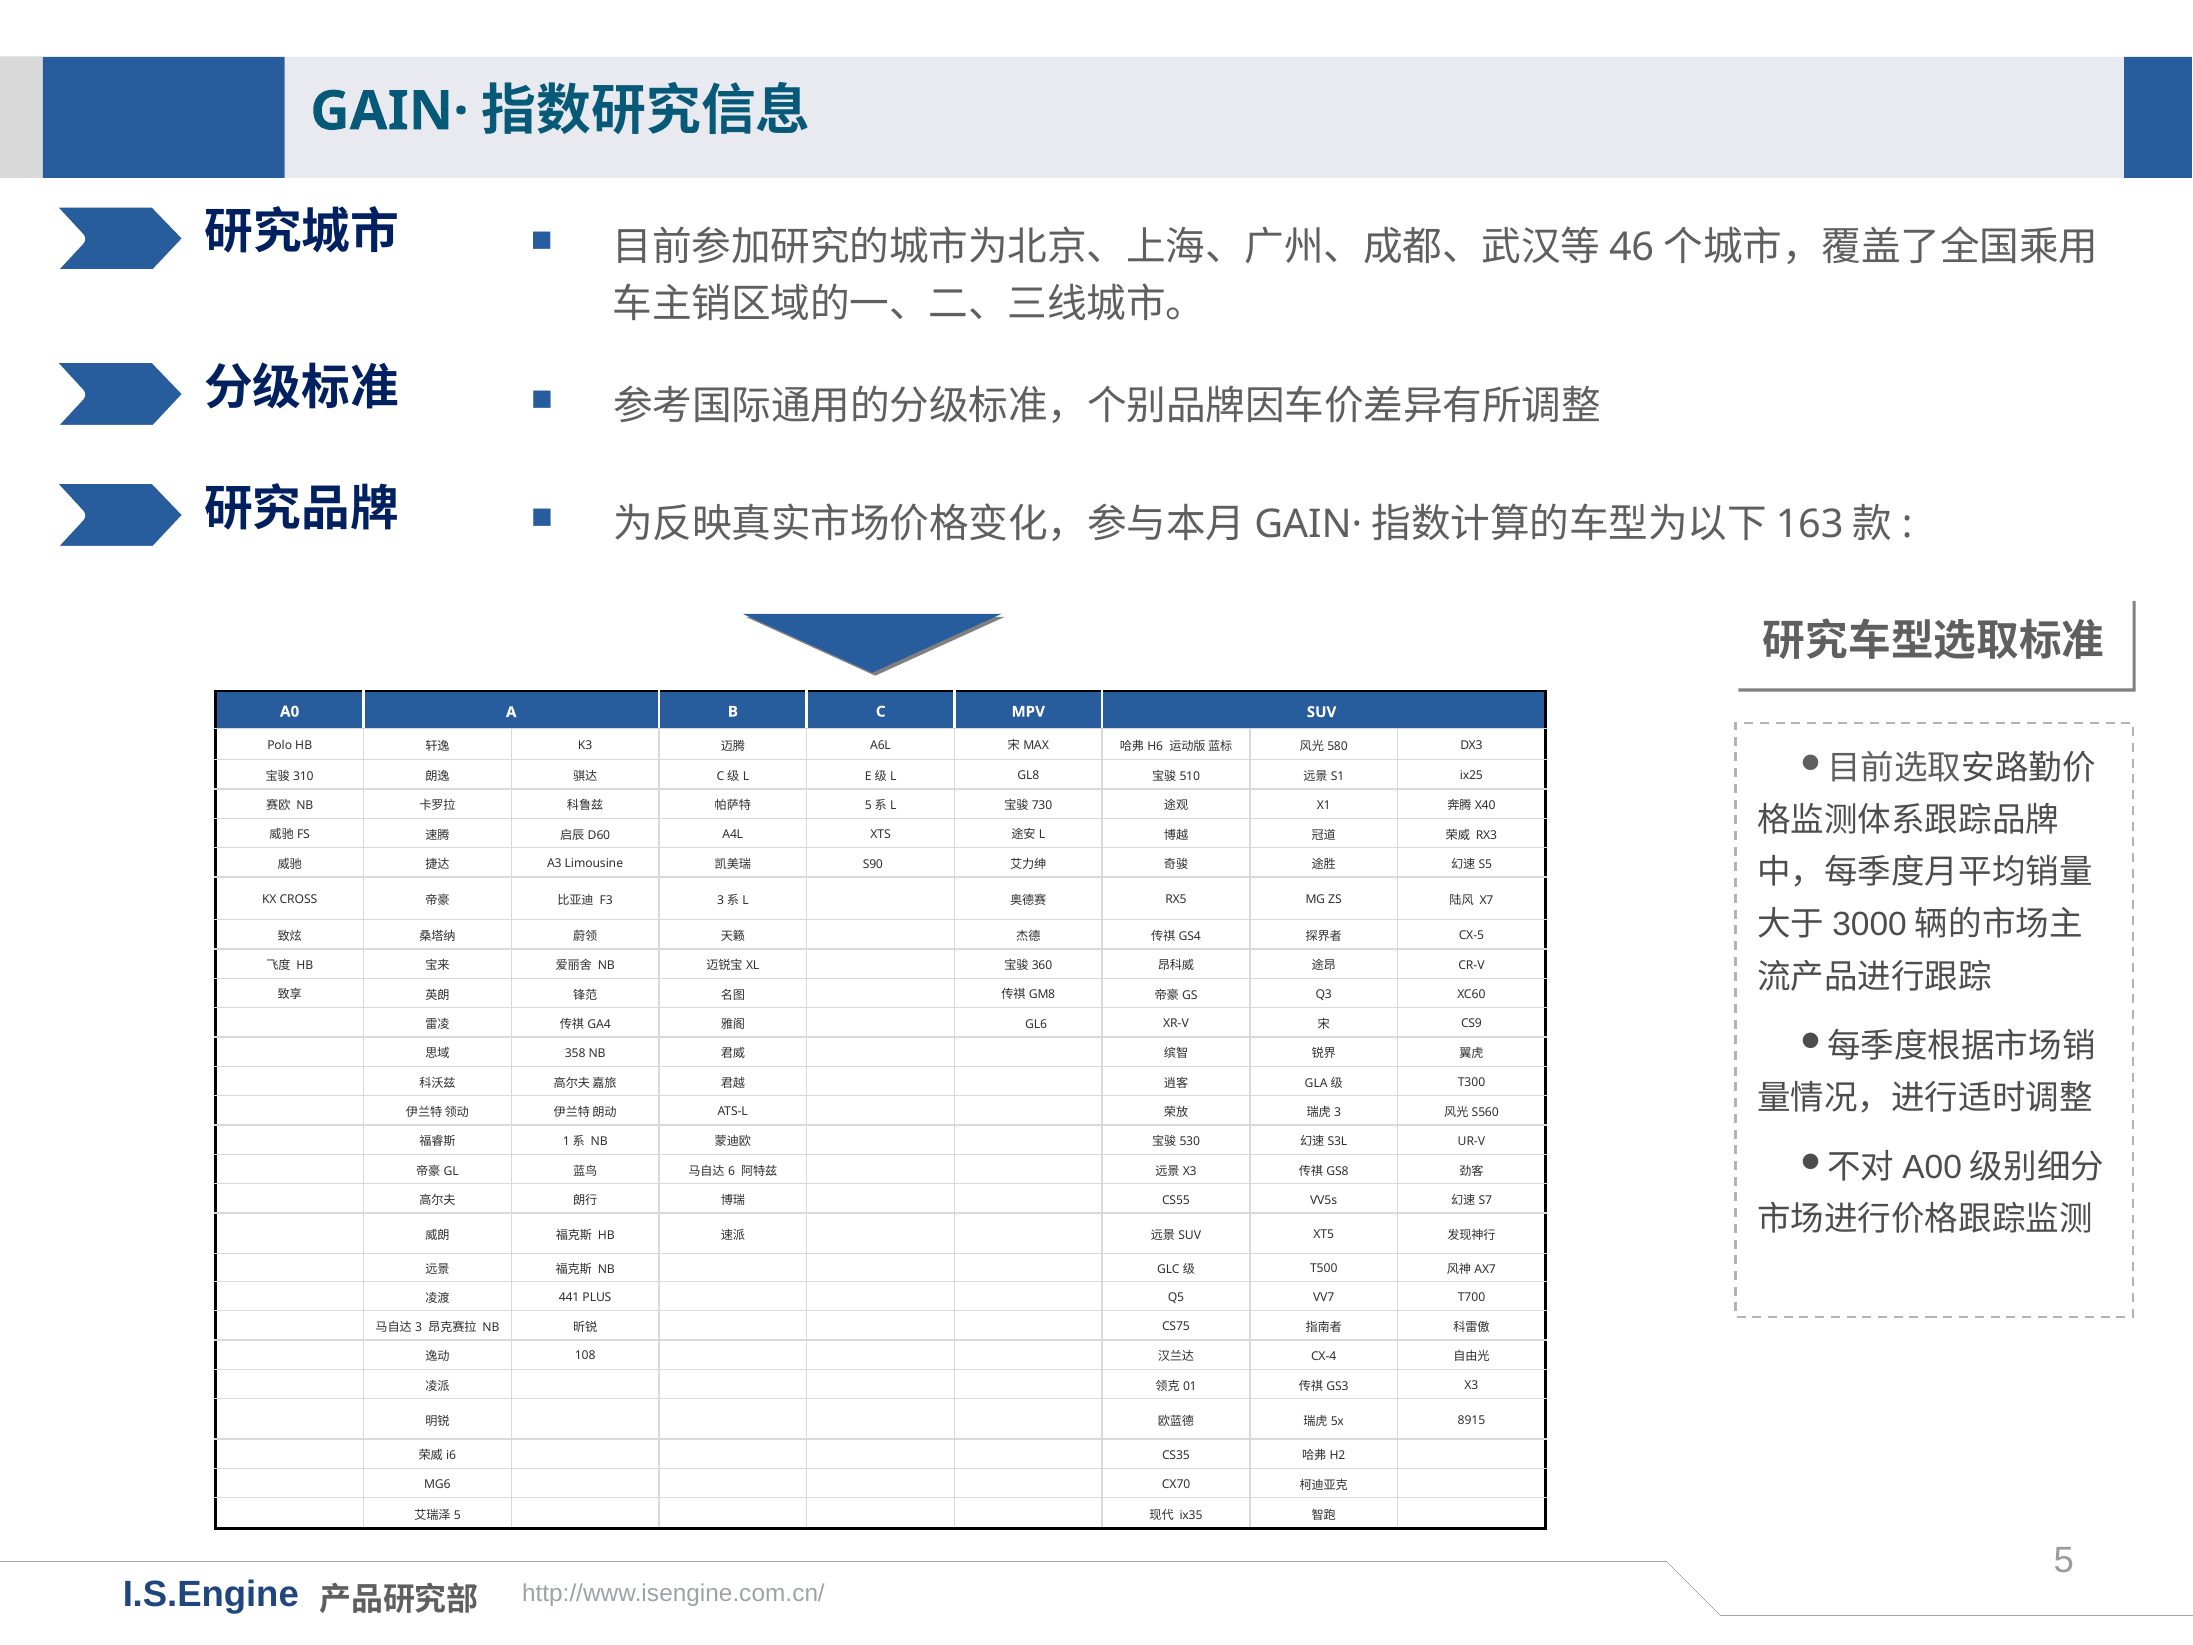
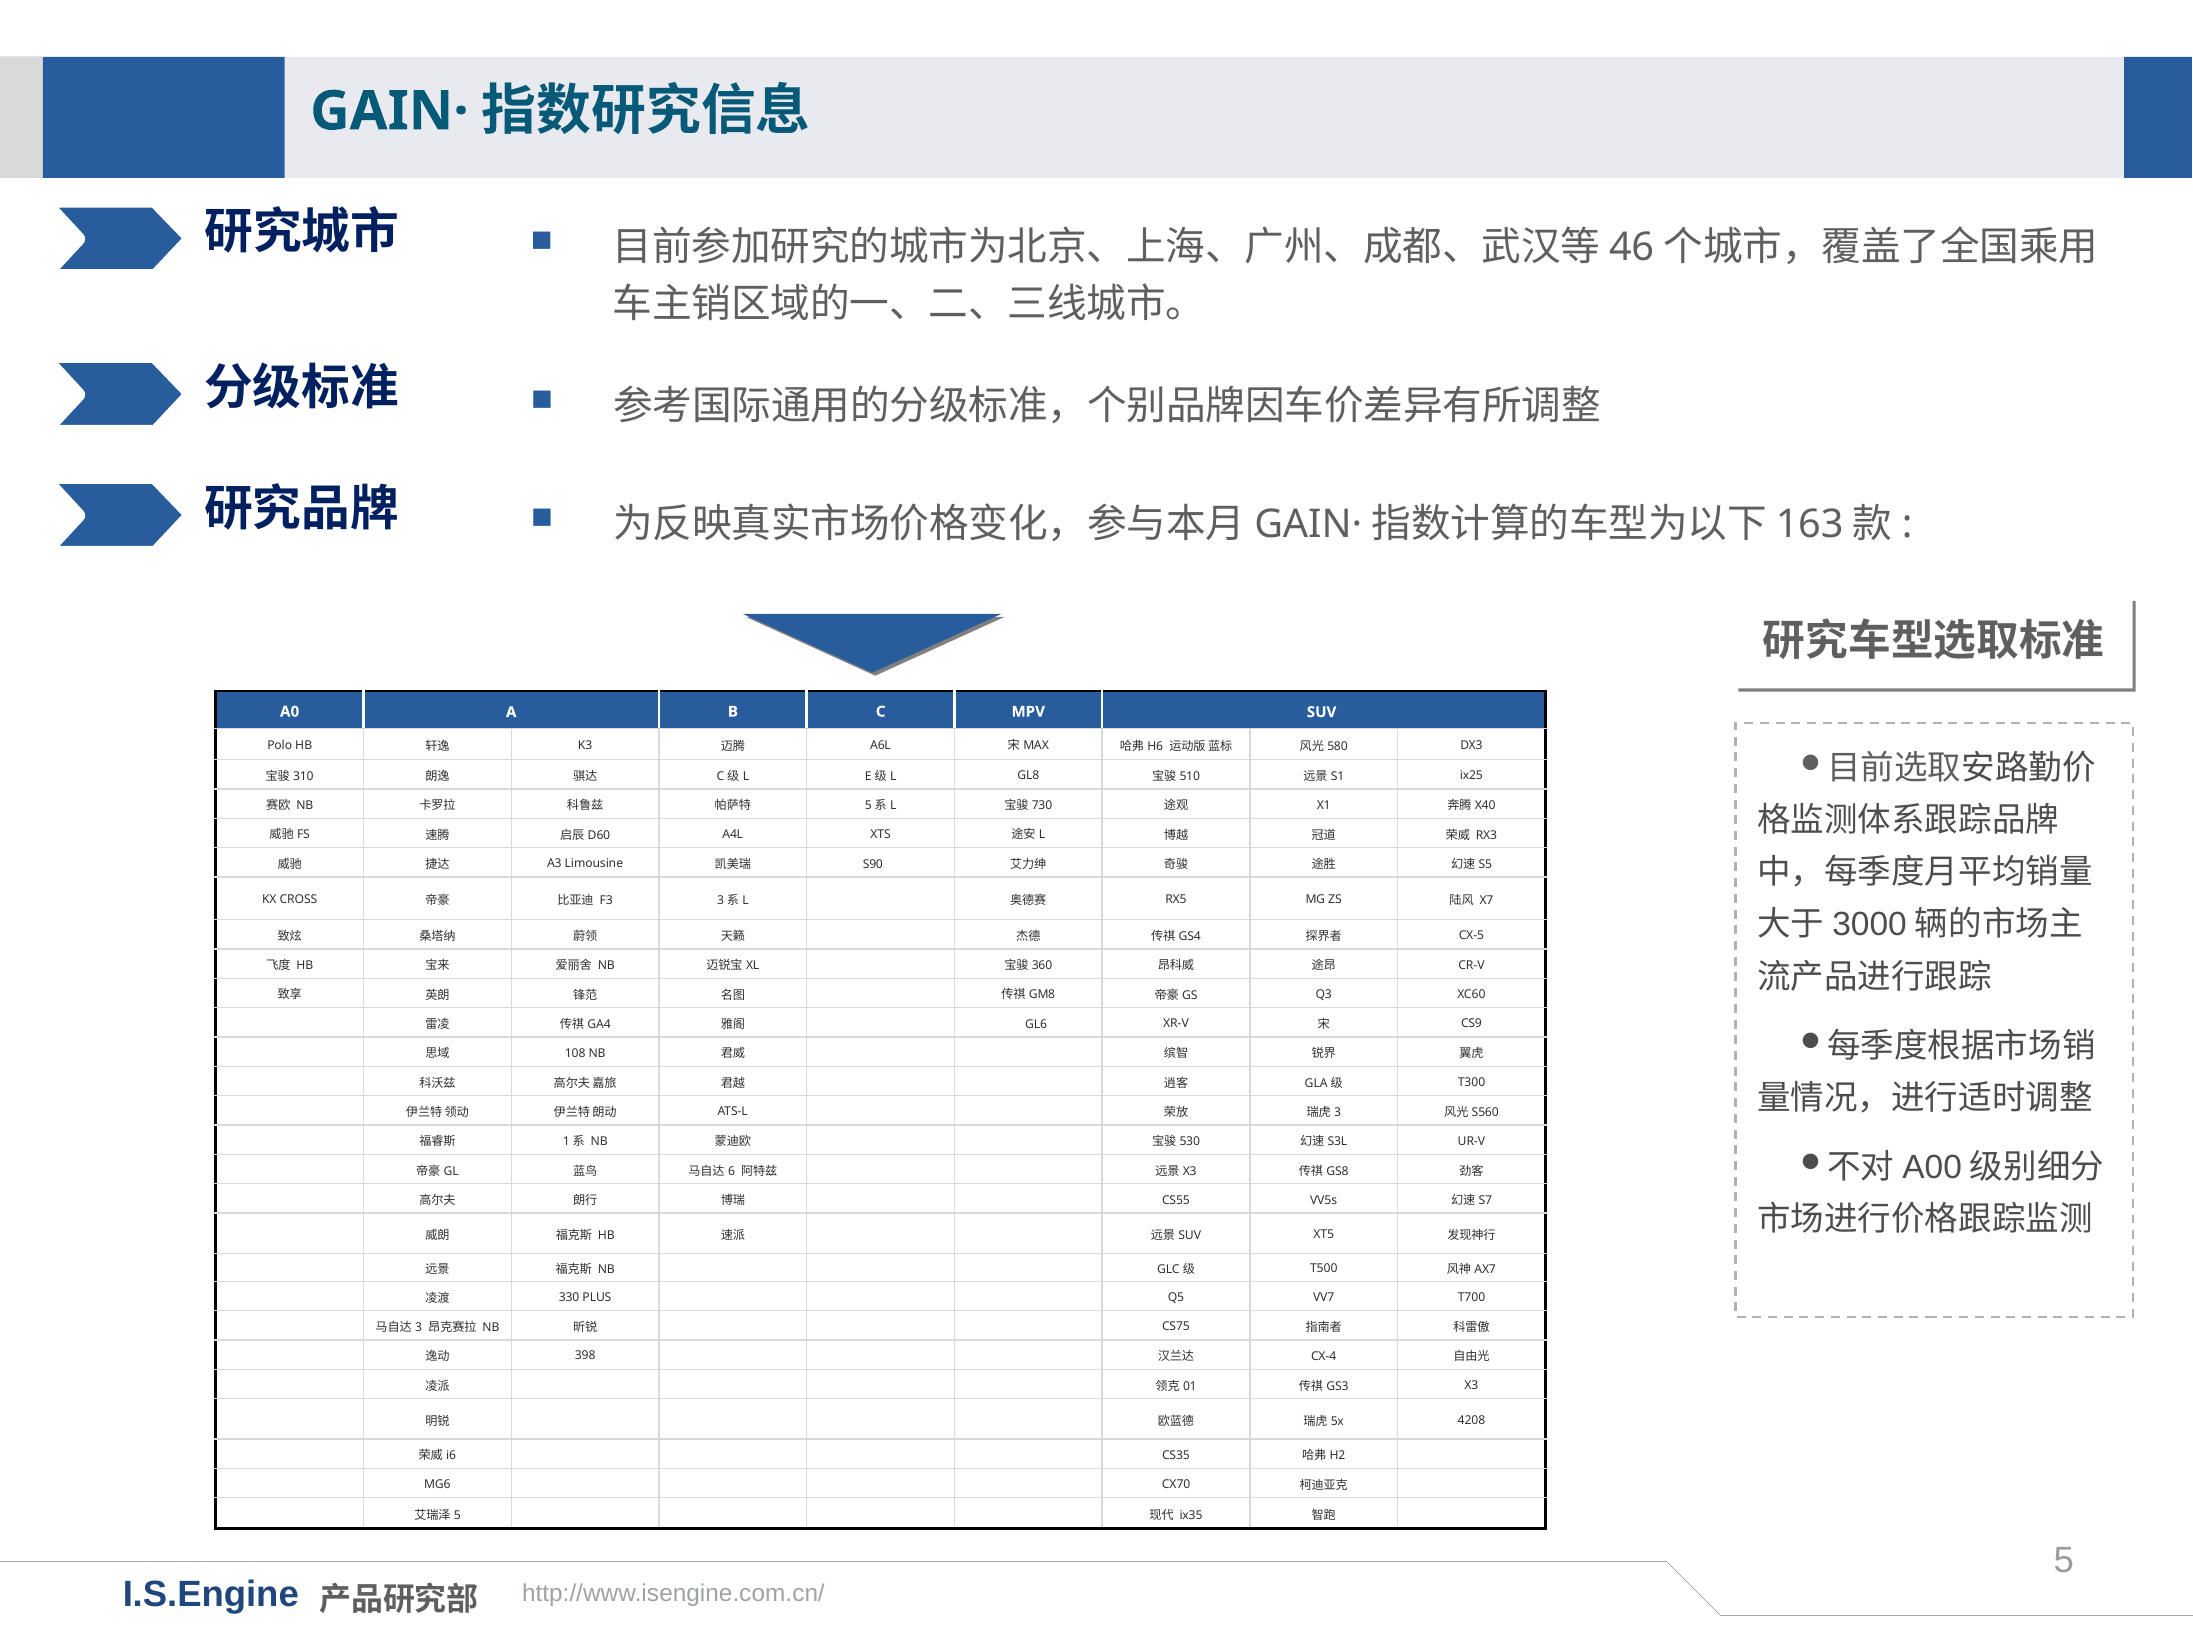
358: 358 -> 108 (575, 1053)
441: 441 -> 330 (569, 1297)
108: 108 -> 398 (585, 1356)
8915: 8915 -> 4208 (1472, 1420)
